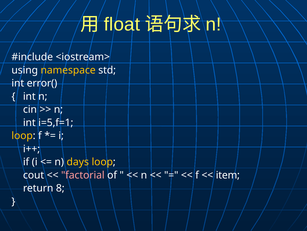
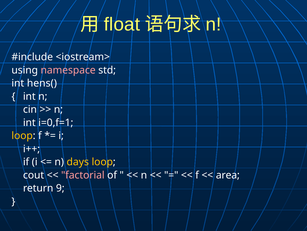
namespace colour: yellow -> pink (68, 70)
error(: error( -> hens( (42, 83)
i=5,f=1: i=5,f=1 -> i=0,f=1 (56, 122)
item: item -> area (228, 175)
8: 8 -> 9 (60, 188)
